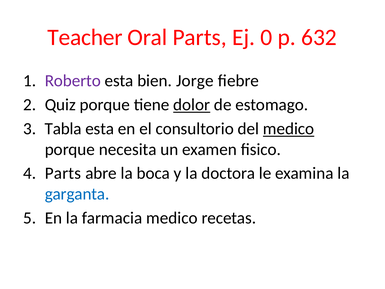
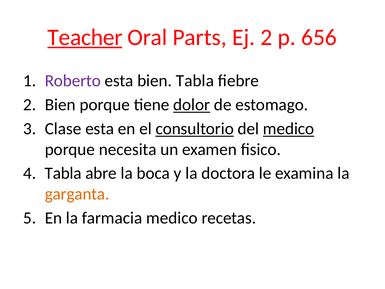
Teacher underline: none -> present (85, 37)
Ej 0: 0 -> 2 (266, 37)
632: 632 -> 656 (319, 37)
bien Jorge: Jorge -> Tabla (195, 81)
Quiz: Quiz -> Bien (60, 105)
Tabla: Tabla -> Clase (63, 129)
consultorio underline: none -> present (195, 129)
Parts: Parts -> Tabla (63, 173)
garganta colour: blue -> orange (77, 194)
